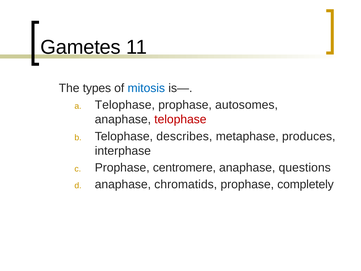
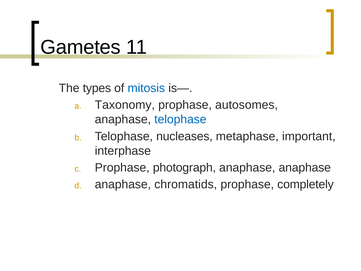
Telophase: Telophase -> Taxonomy (125, 105)
telophase colour: red -> blue (180, 119)
describes: describes -> nucleases (184, 136)
produces: produces -> important (309, 136)
centromere: centromere -> photograph (184, 167)
anaphase questions: questions -> anaphase (305, 167)
